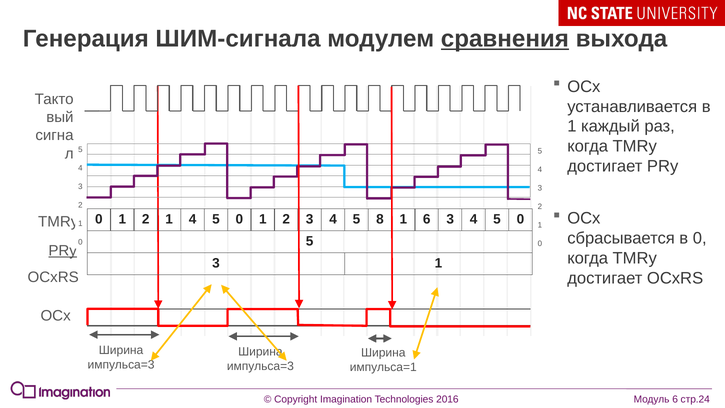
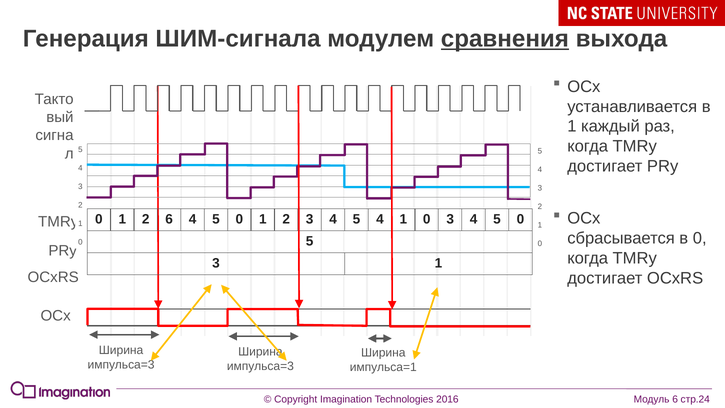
1 2 1: 1 -> 6 (169, 219)
4 5 8: 8 -> 4 (380, 219)
6: 6 -> 0 (427, 219)
PRy underline: present -> none (63, 251)
